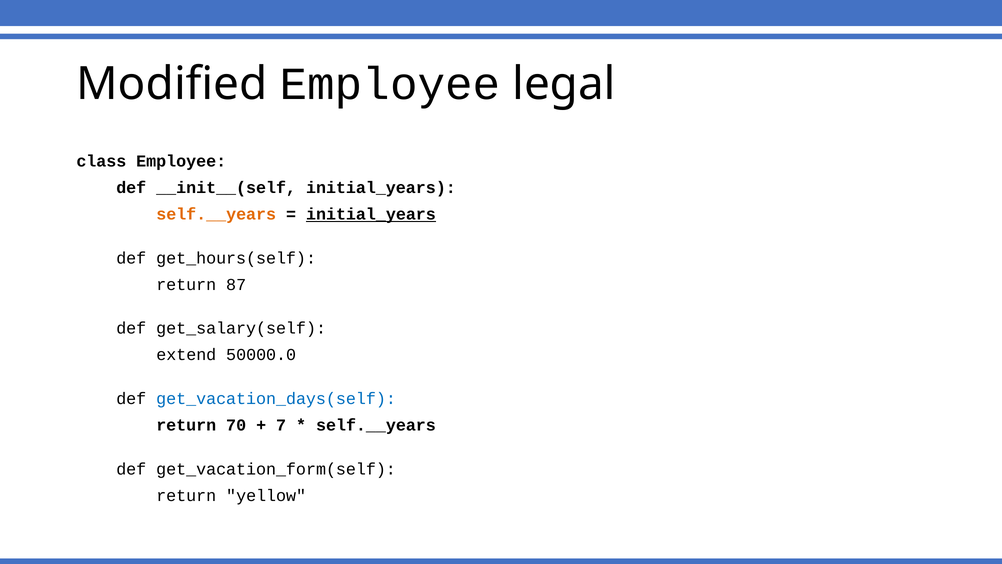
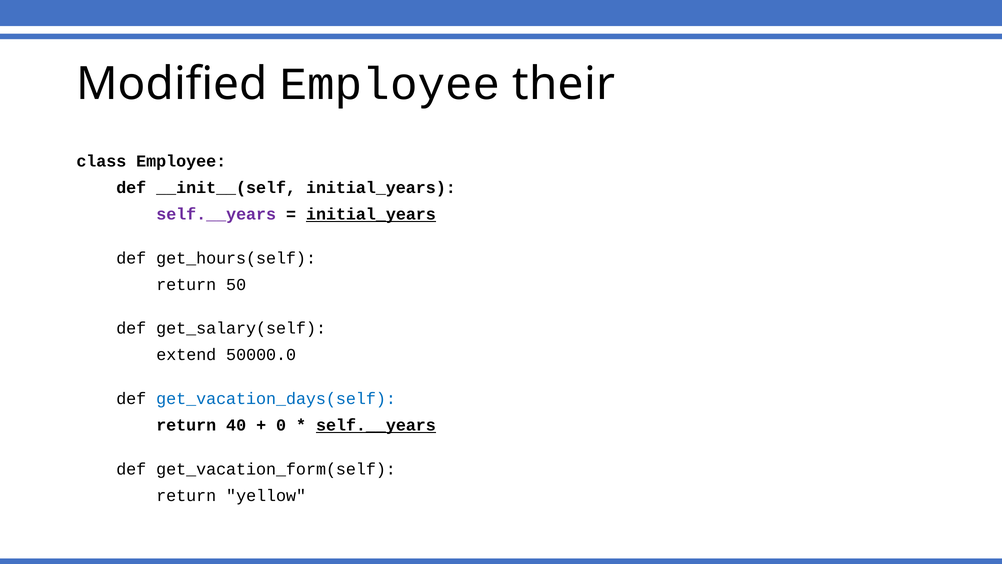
legal: legal -> their (564, 84)
self.__years colour: orange -> purple (216, 214)
87: 87 -> 50 (236, 284)
70: 70 -> 40 (236, 425)
7: 7 -> 0 (281, 425)
self.__years underline: none -> present (376, 425)
